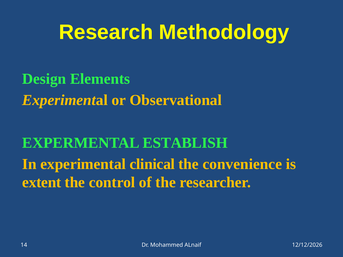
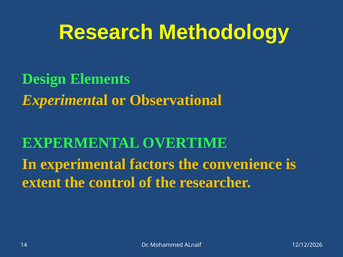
ESTABLISH: ESTABLISH -> OVERTIME (185, 143)
clinical: clinical -> factors (152, 164)
